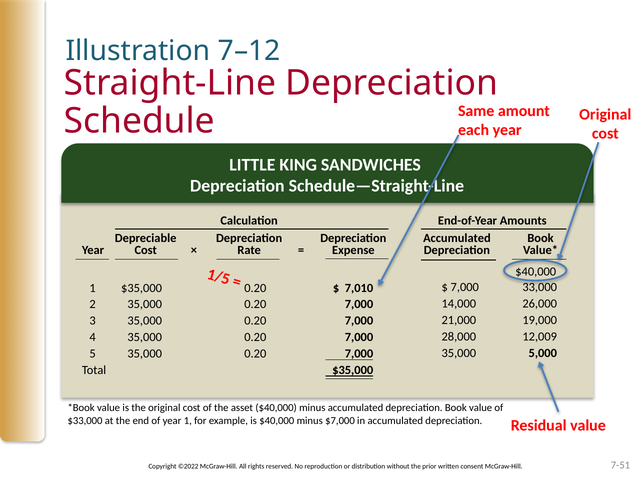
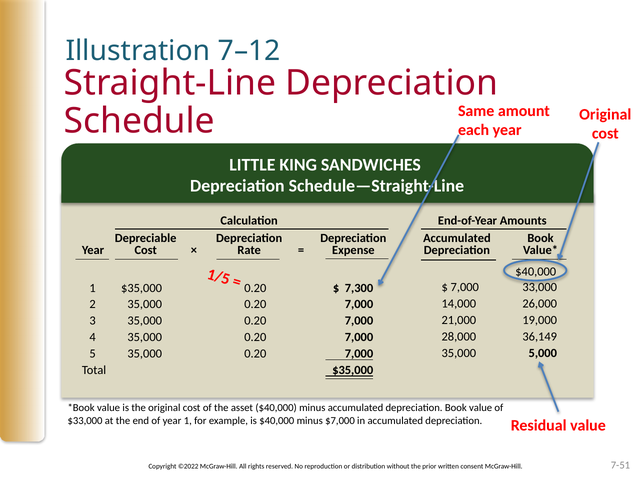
7,010: 7,010 -> 7,300 (359, 288)
12,009: 12,009 -> 36,149 (540, 336)
